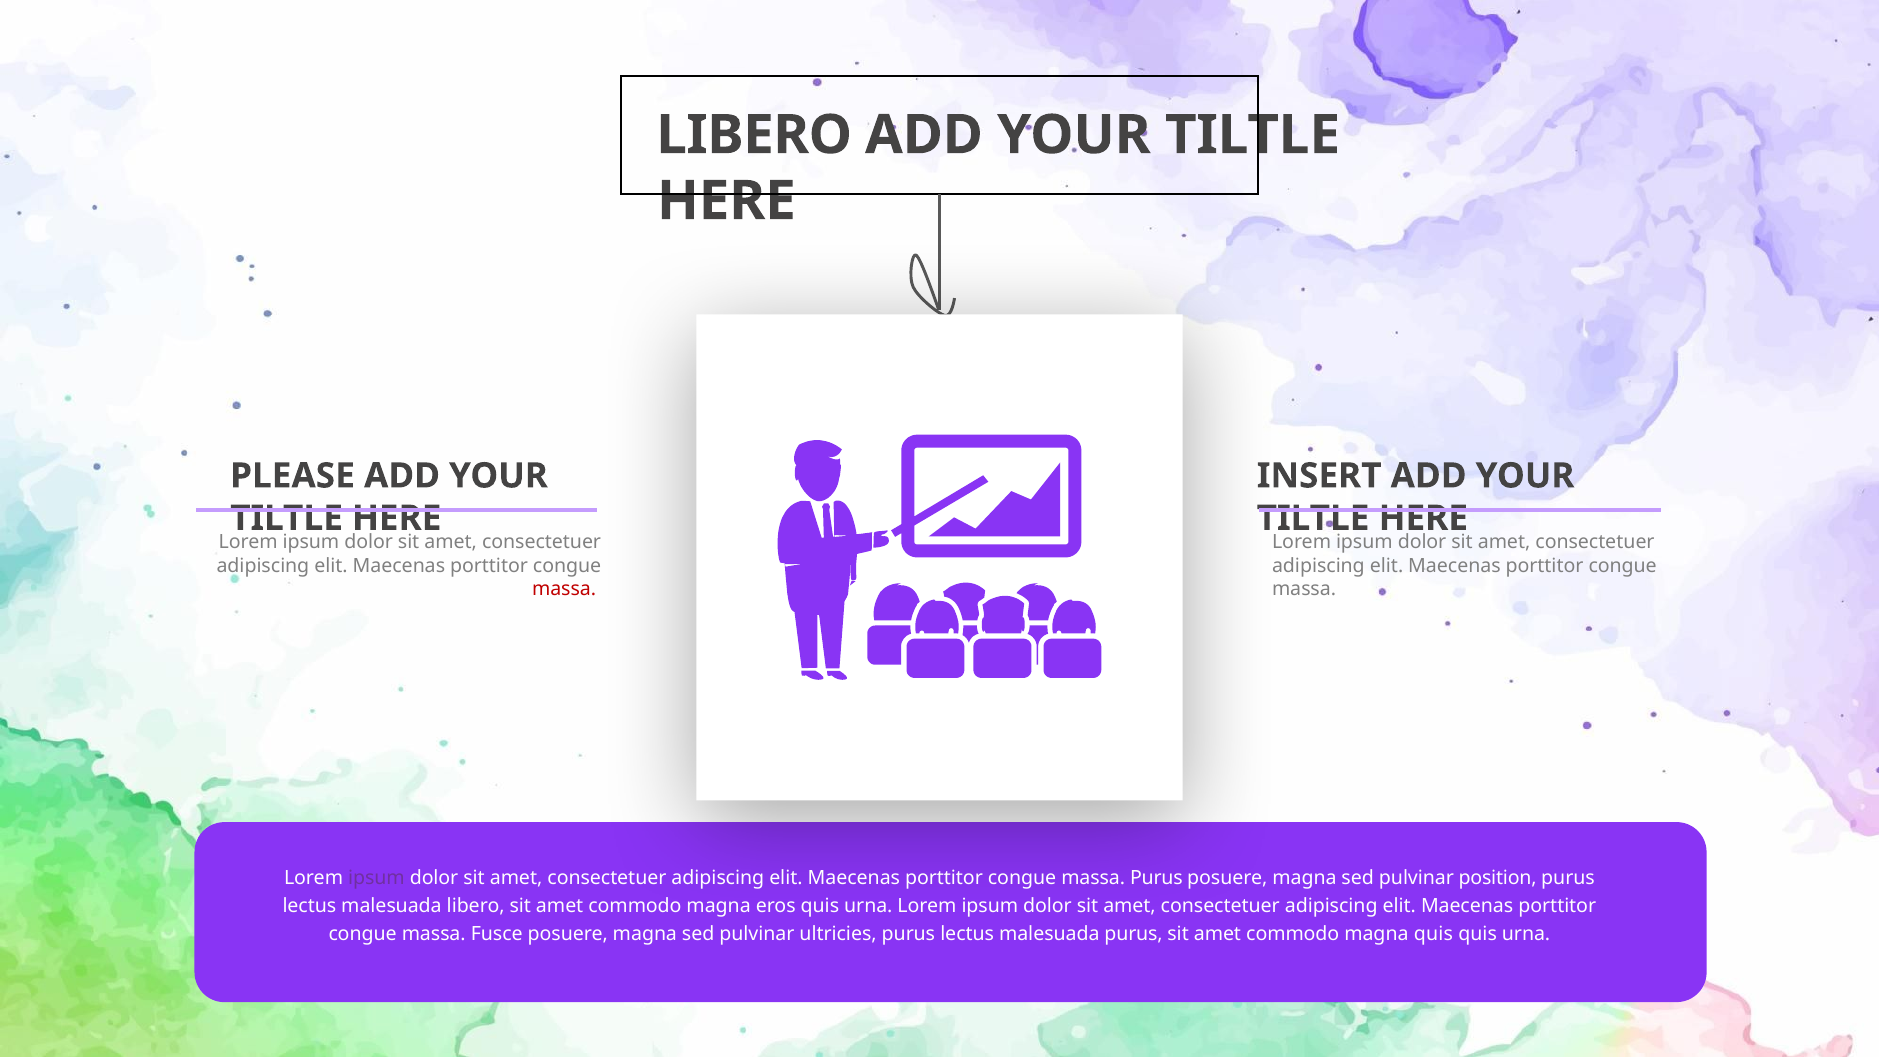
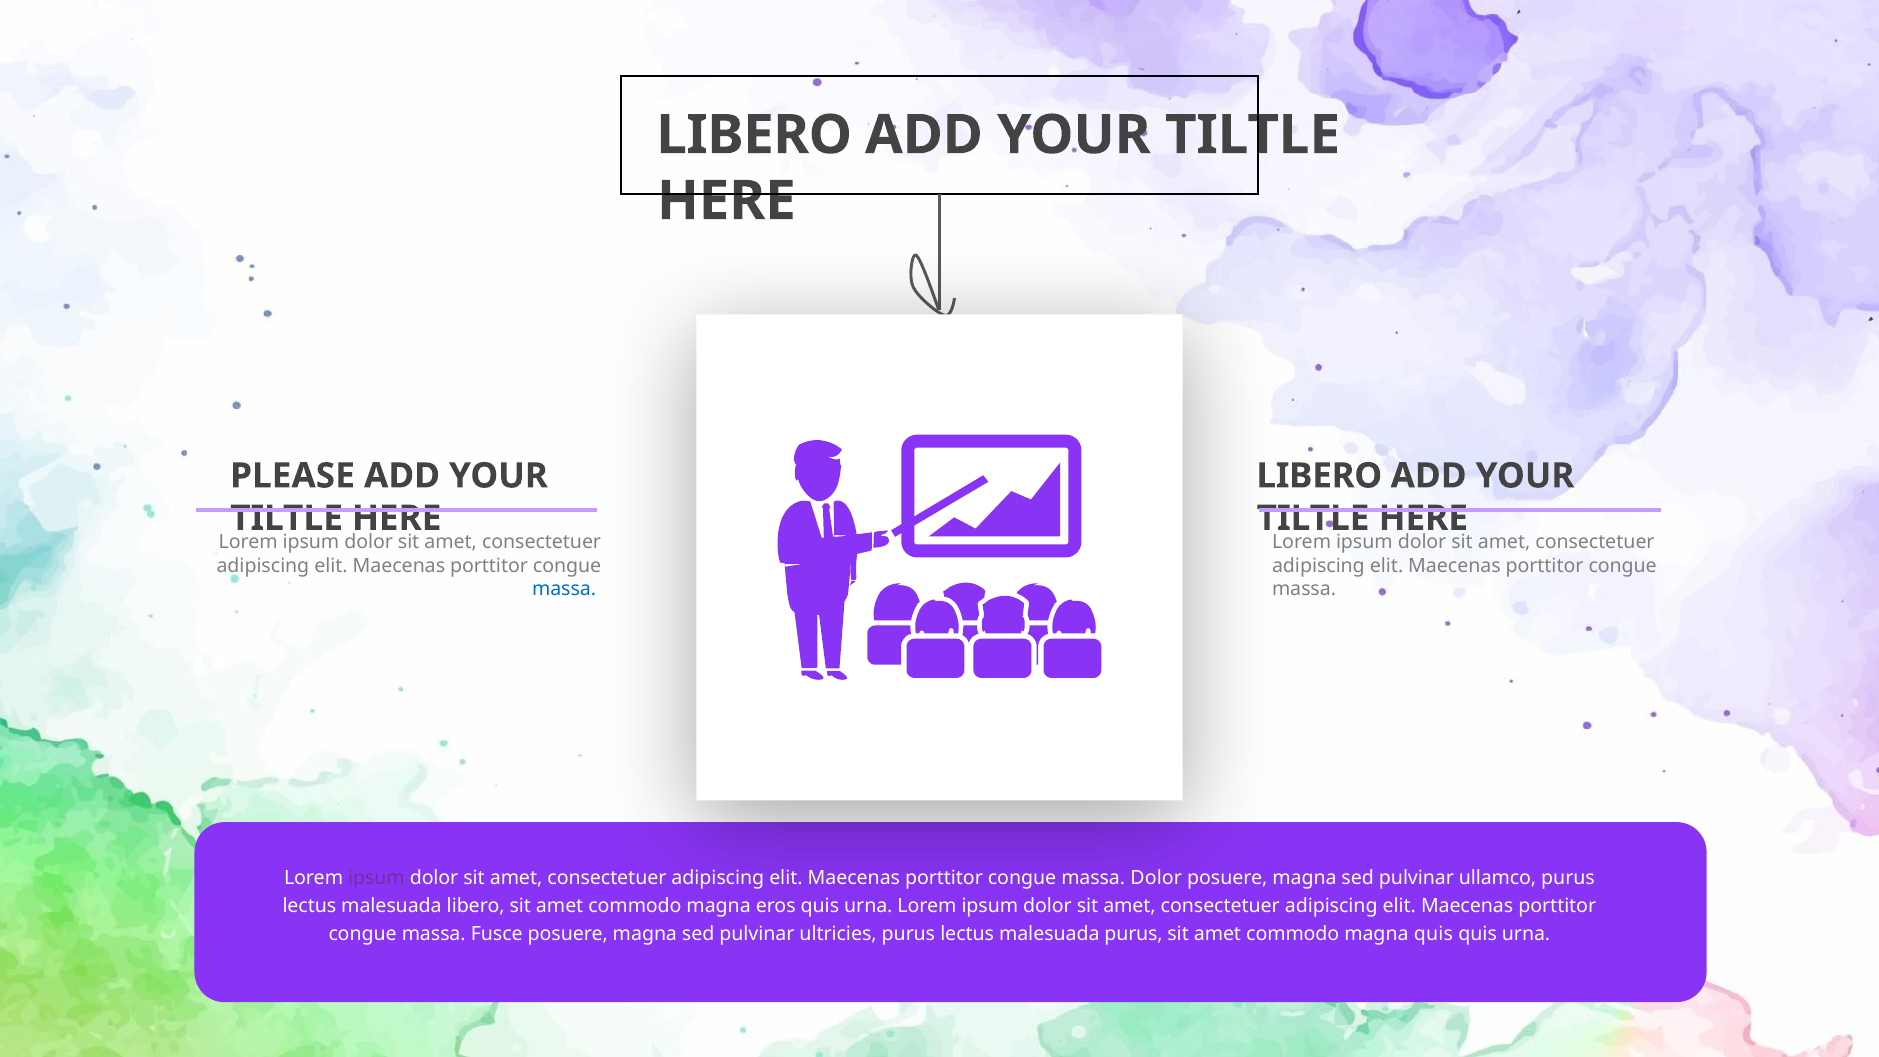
INSERT: INSERT -> LIBERO (1319, 476)
massa colour: red -> blue (564, 589)
massa Purus: Purus -> Dolor (1156, 878)
position: position -> ullamco (1498, 878)
